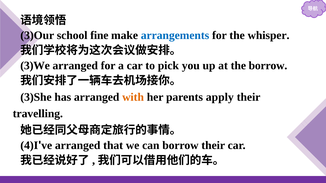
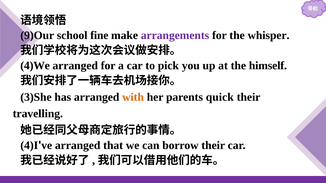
3)Our: 3)Our -> 9)Our (37, 35)
arrangements colour: blue -> purple (175, 35)
3)We: 3)We -> 4)We (35, 66)
the borrow: borrow -> himself (268, 66)
apply: apply -> quick (220, 97)
